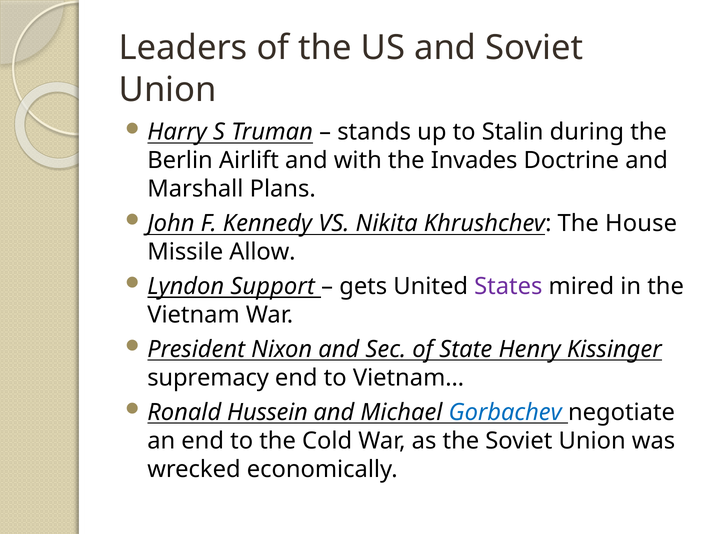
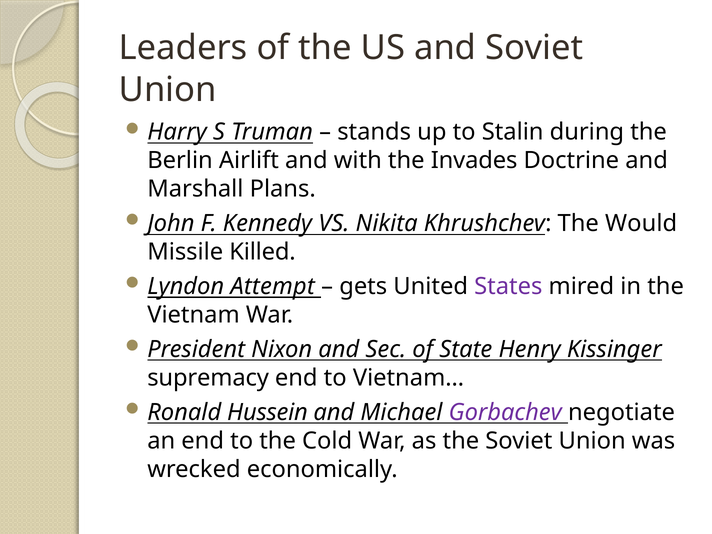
House: House -> Would (641, 224)
Allow: Allow -> Killed (263, 252)
Support: Support -> Attempt (273, 286)
Gorbachev colour: blue -> purple (505, 412)
